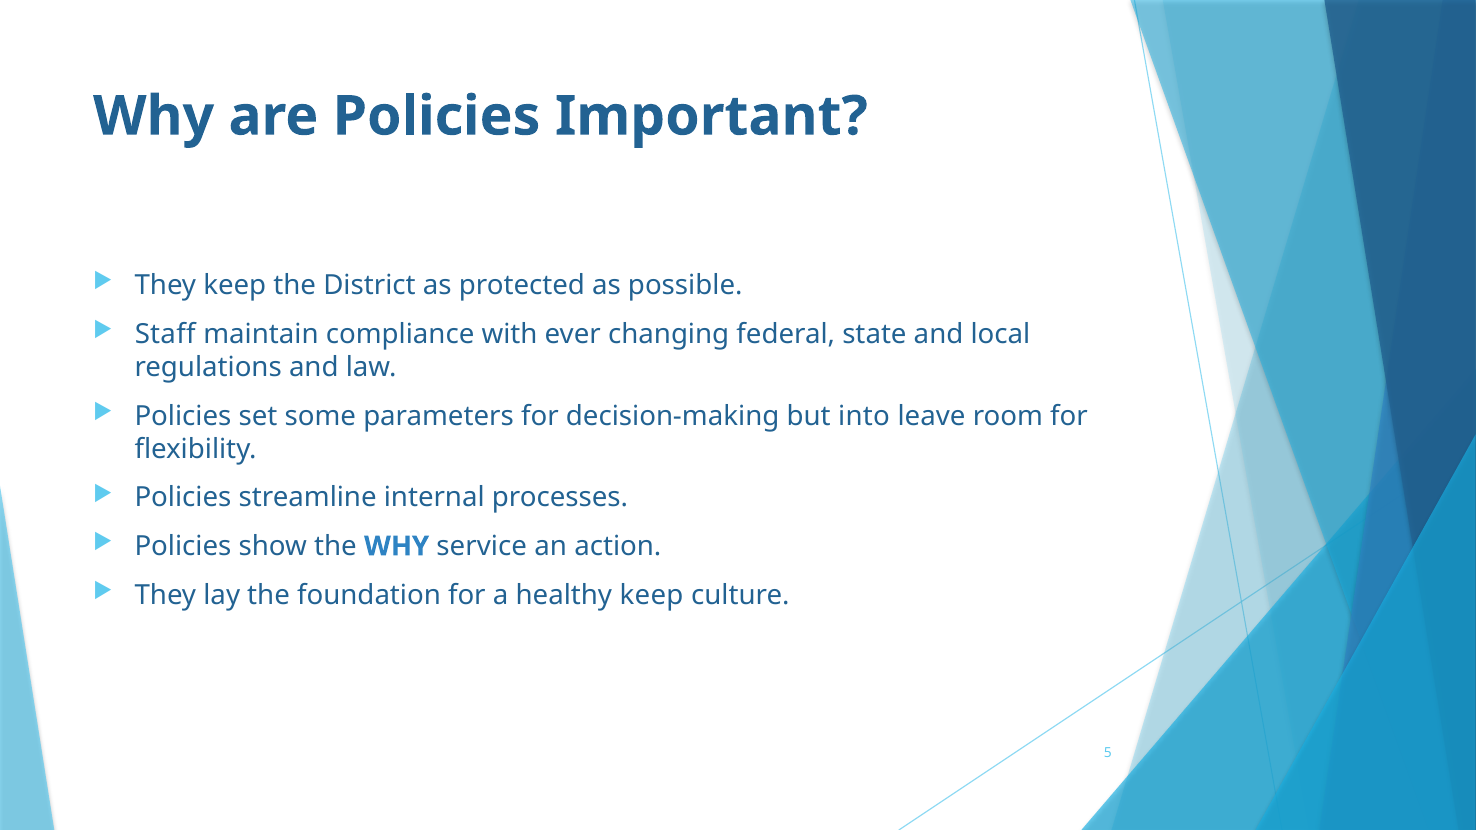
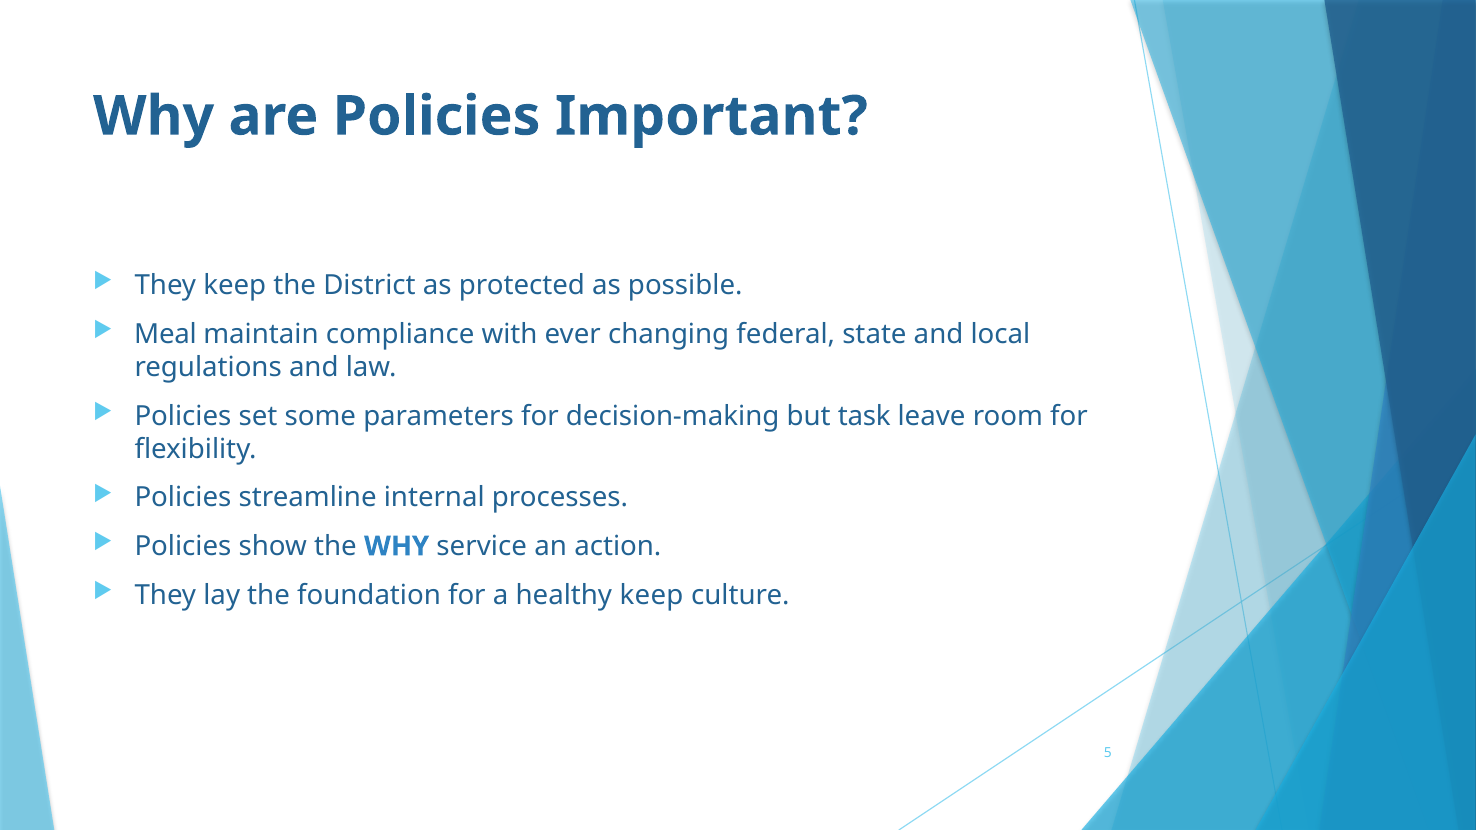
Staff: Staff -> Meal (165, 334)
into: into -> task (864, 416)
